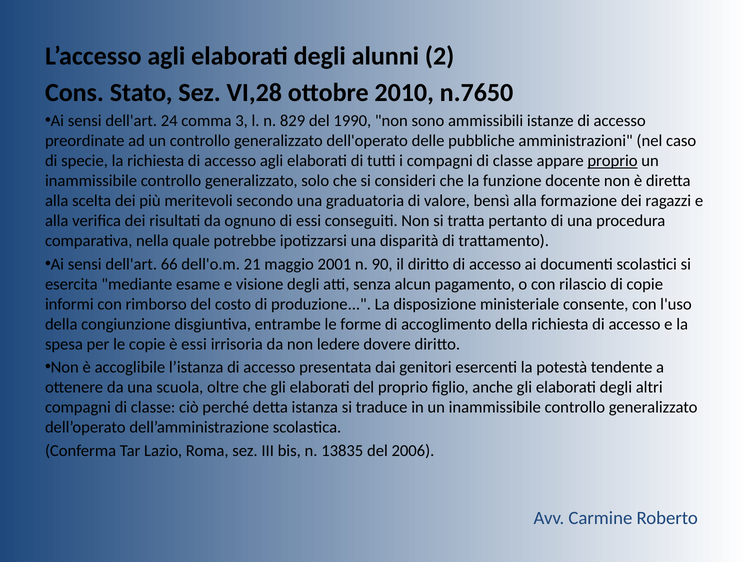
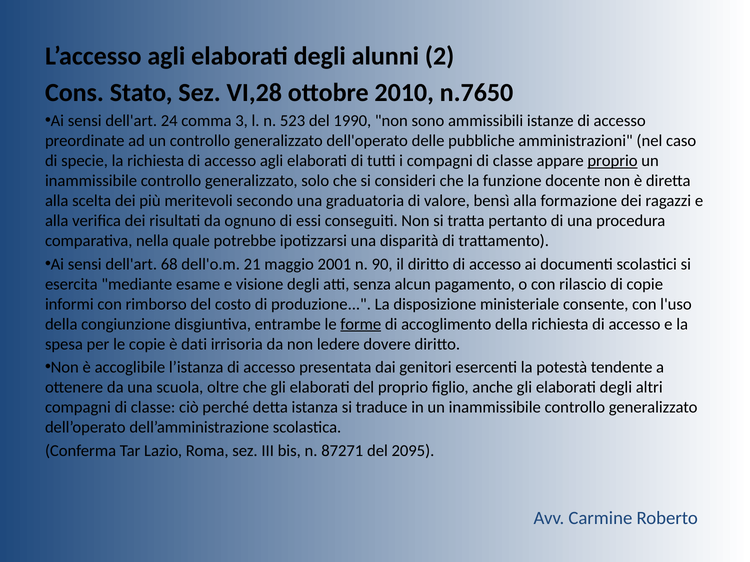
829: 829 -> 523 (293, 121)
66: 66 -> 68 (169, 264)
forme underline: none -> present (361, 324)
è essi: essi -> dati (194, 344)
13835: 13835 -> 87271 (342, 451)
2006: 2006 -> 2095 (413, 451)
